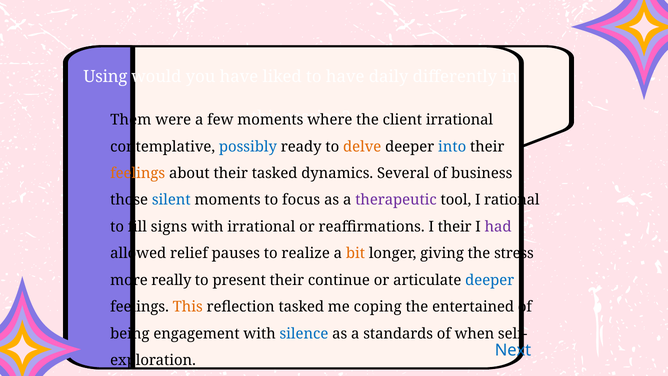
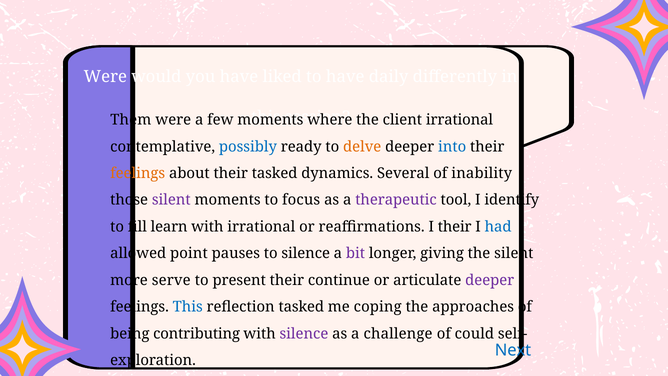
Using: Using -> Were (105, 77)
business: business -> inability (482, 173)
silent colour: blue -> purple (171, 200)
rational: rational -> identify (512, 200)
signs: signs -> learn (169, 227)
had colour: purple -> blue (498, 227)
relief: relief -> point (189, 253)
to realize: realize -> silence (306, 253)
bit colour: orange -> purple (355, 253)
the stress: stress -> silent (514, 253)
really: really -> serve (171, 280)
deeper colour: blue -> purple (490, 280)
This colour: orange -> blue (188, 307)
entertained: entertained -> approaches (473, 307)
engagement: engagement -> contributing (197, 334)
silence colour: blue -> purple (304, 334)
standards: standards -> challenge (398, 334)
when: when -> could (474, 334)
